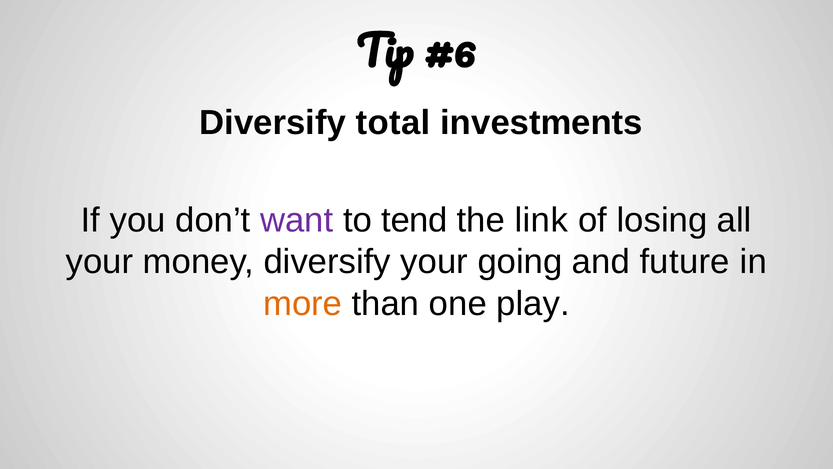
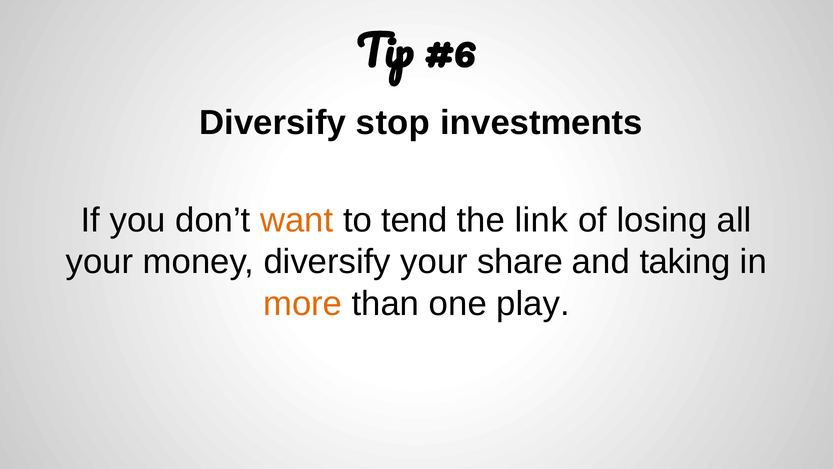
total: total -> stop (393, 123)
want colour: purple -> orange (297, 220)
going: going -> share (520, 262)
future: future -> taking (685, 262)
